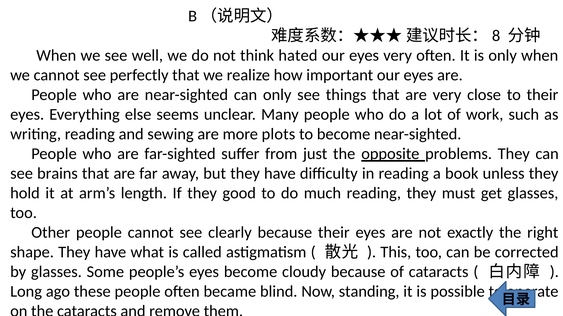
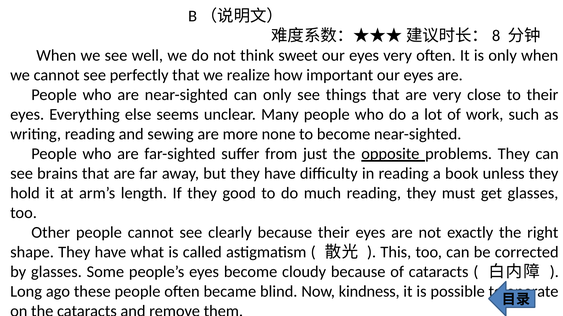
hated: hated -> sweet (298, 56)
plots: plots -> none (279, 134)
standing: standing -> kindness (369, 292)
